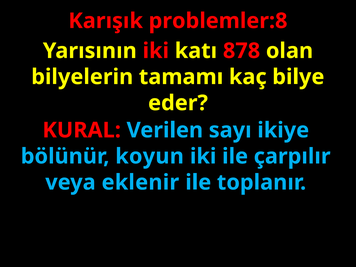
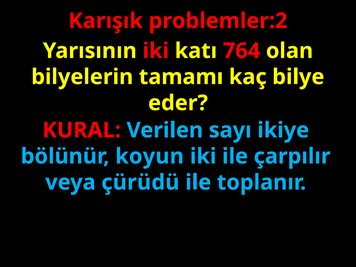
problemler:8: problemler:8 -> problemler:2 (218, 21)
878: 878 -> 764 (242, 51)
eklenir: eklenir -> çürüdü (140, 182)
